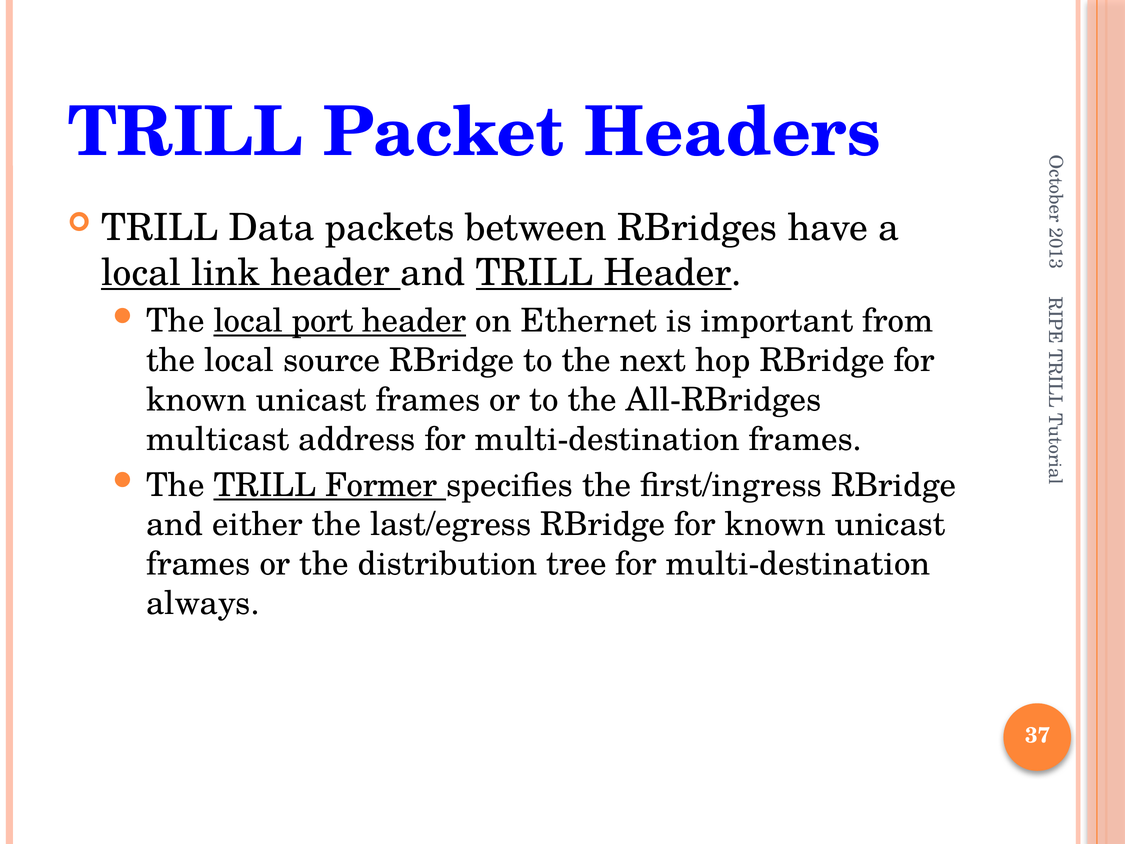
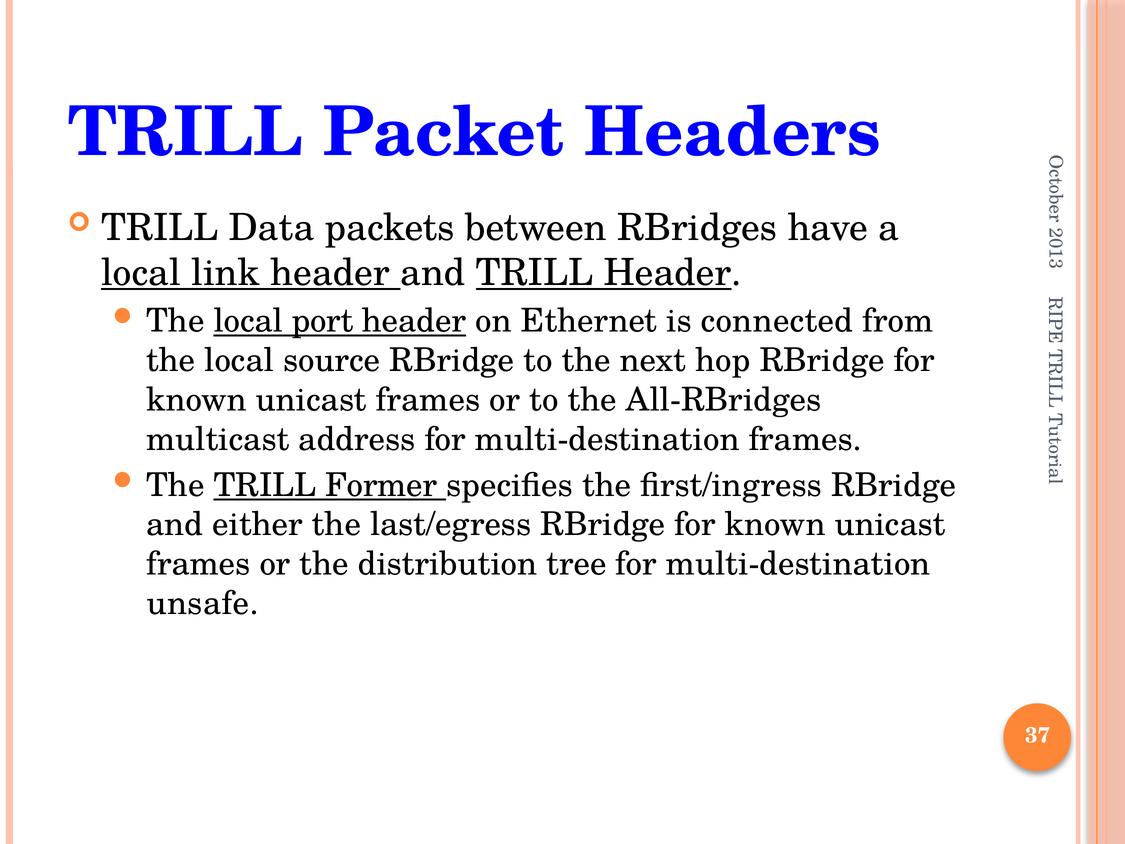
important: important -> connected (777, 321)
always: always -> unsafe (203, 603)
